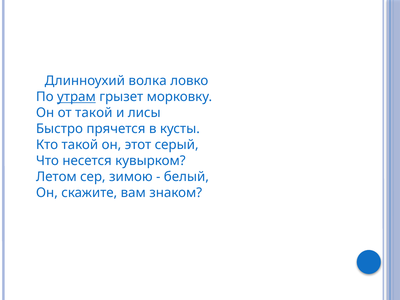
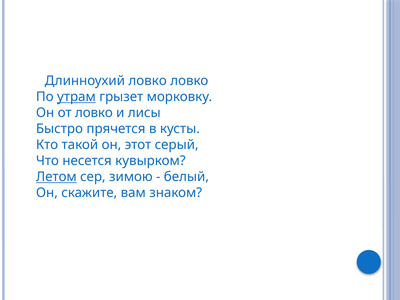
Длинноухий волка: волка -> ловко (148, 81)
от такой: такой -> ловко (94, 113)
Летом underline: none -> present (56, 177)
